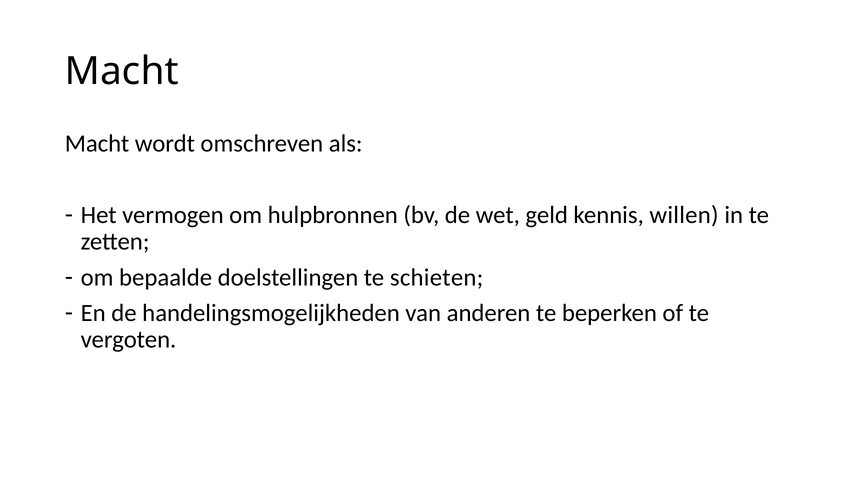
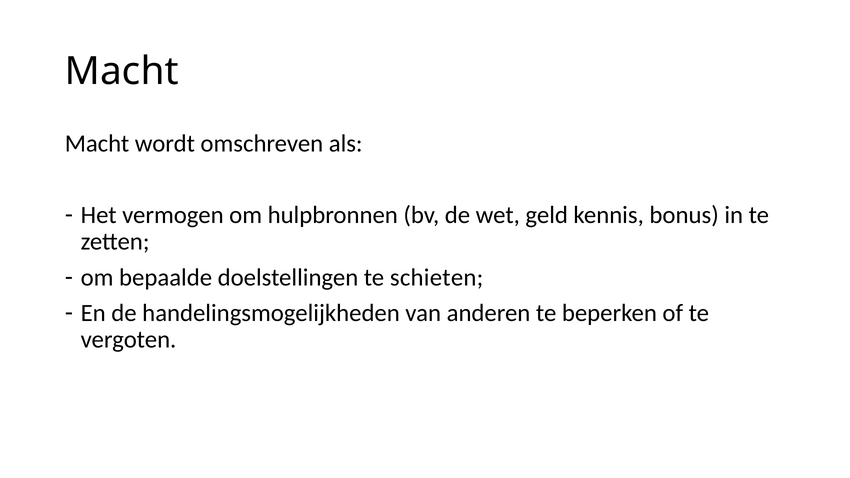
willen: willen -> bonus (684, 215)
